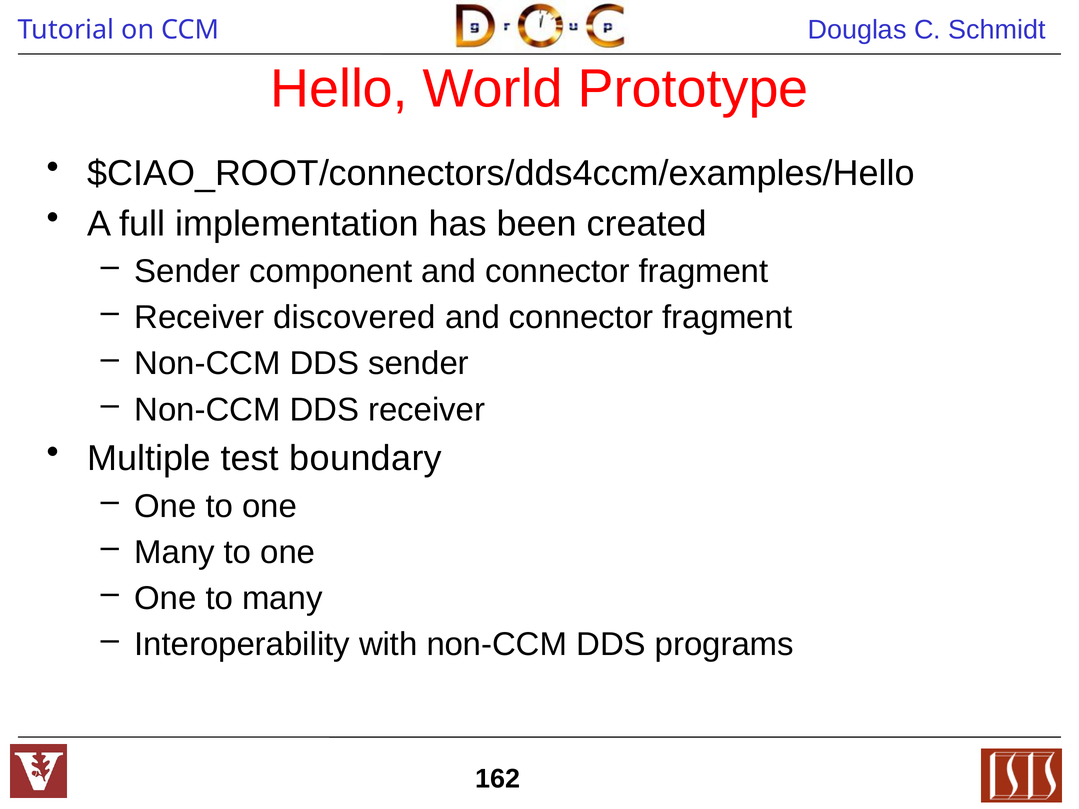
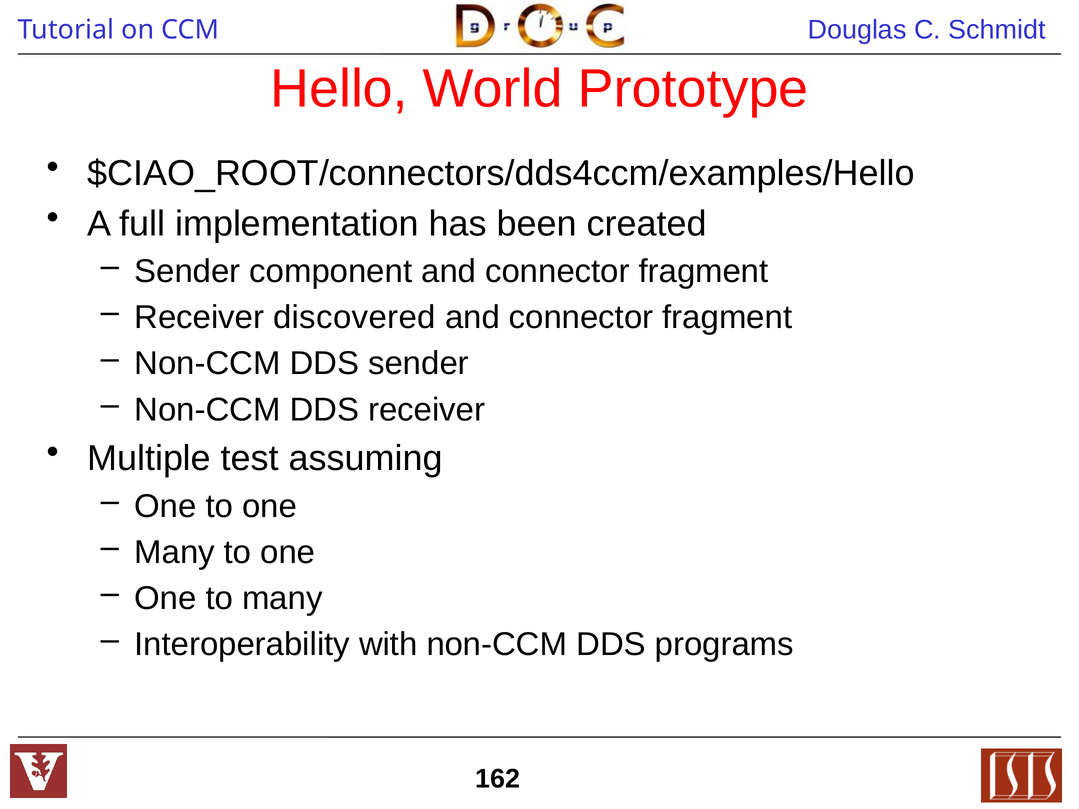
boundary: boundary -> assuming (366, 459)
